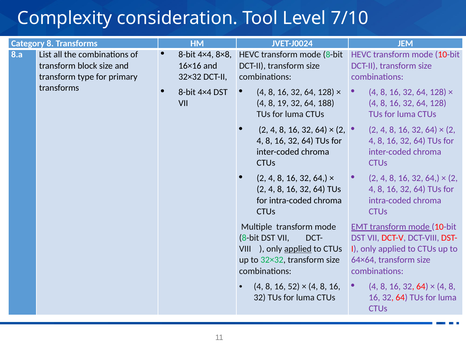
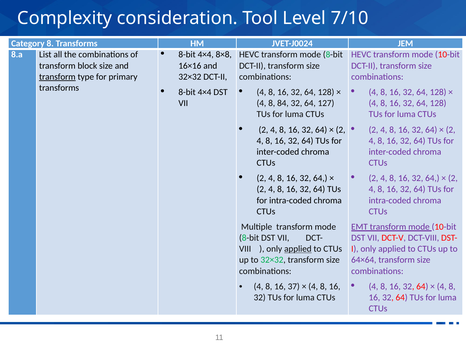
transform underline: none -> present (57, 77)
19: 19 -> 84 (283, 103)
188: 188 -> 127 (326, 103)
52: 52 -> 37 (294, 286)
